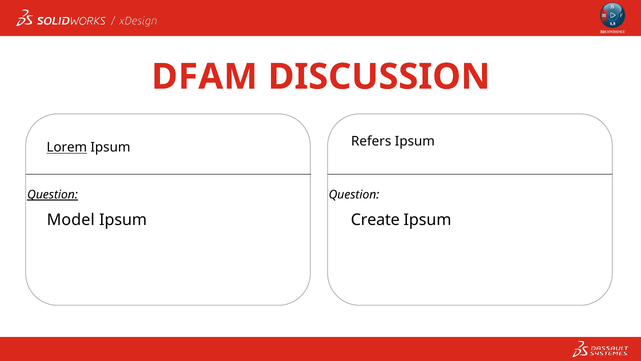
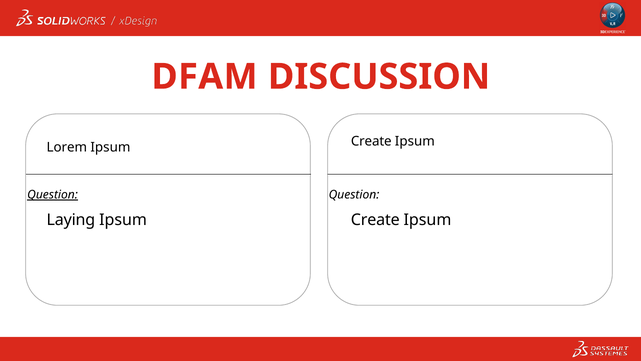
Lorem underline: present -> none (67, 147)
Refers: Refers -> Create (371, 141)
Model: Model -> Laying (71, 220)
